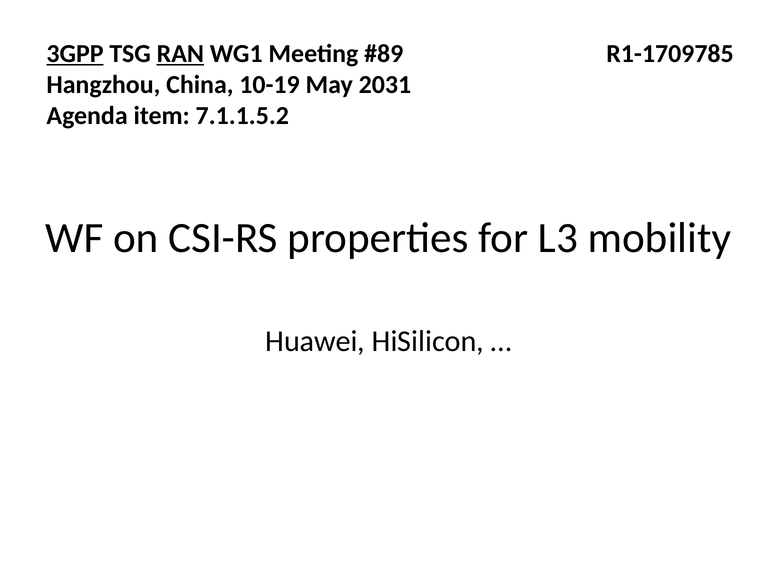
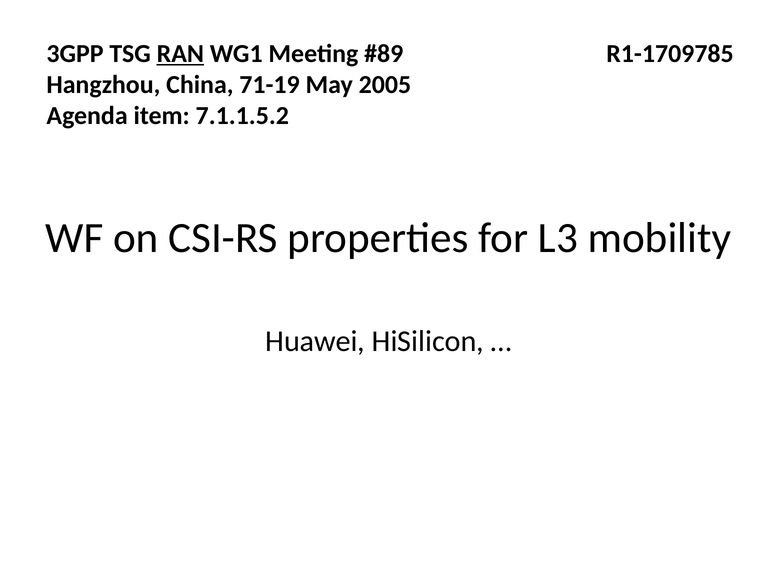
3GPP underline: present -> none (75, 54)
10-19: 10-19 -> 71-19 (270, 85)
2031: 2031 -> 2005 (385, 85)
